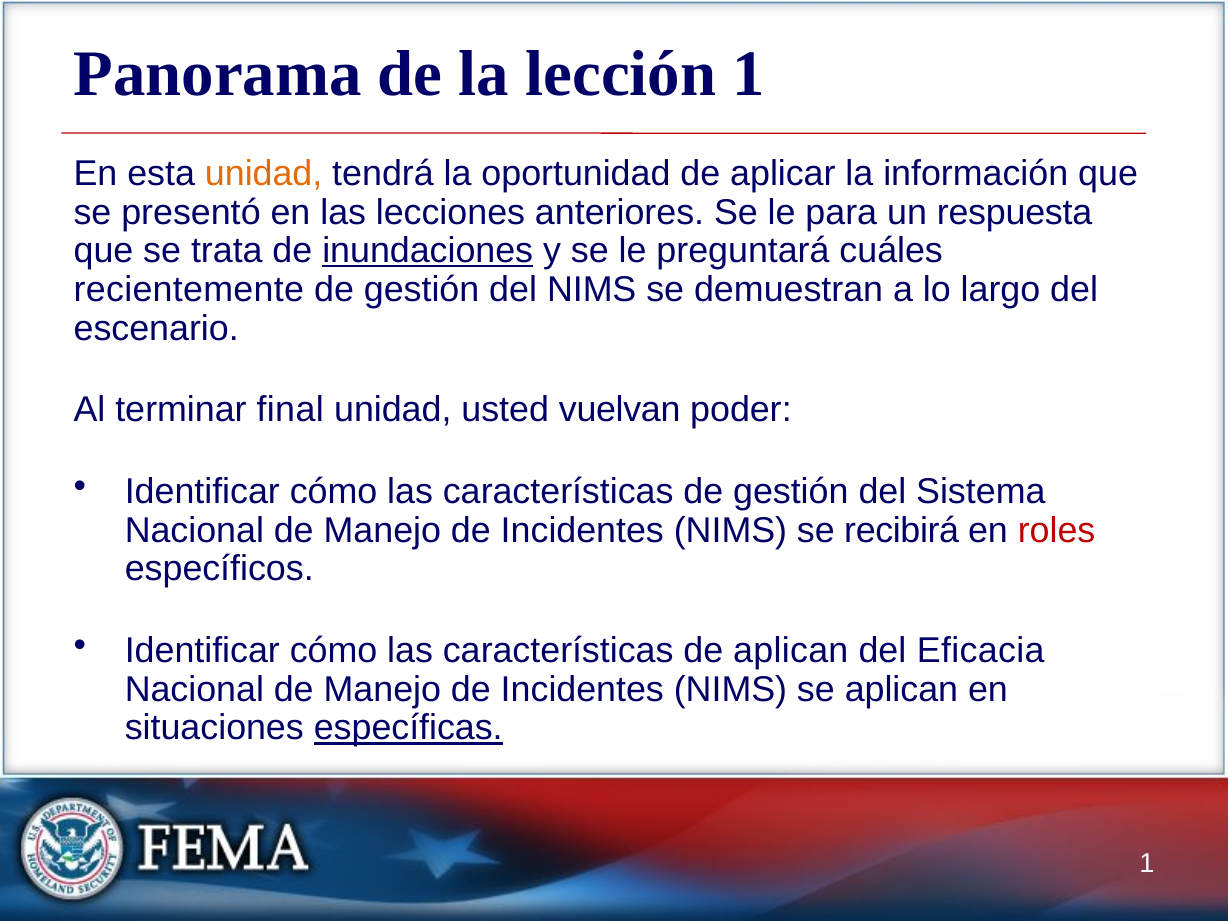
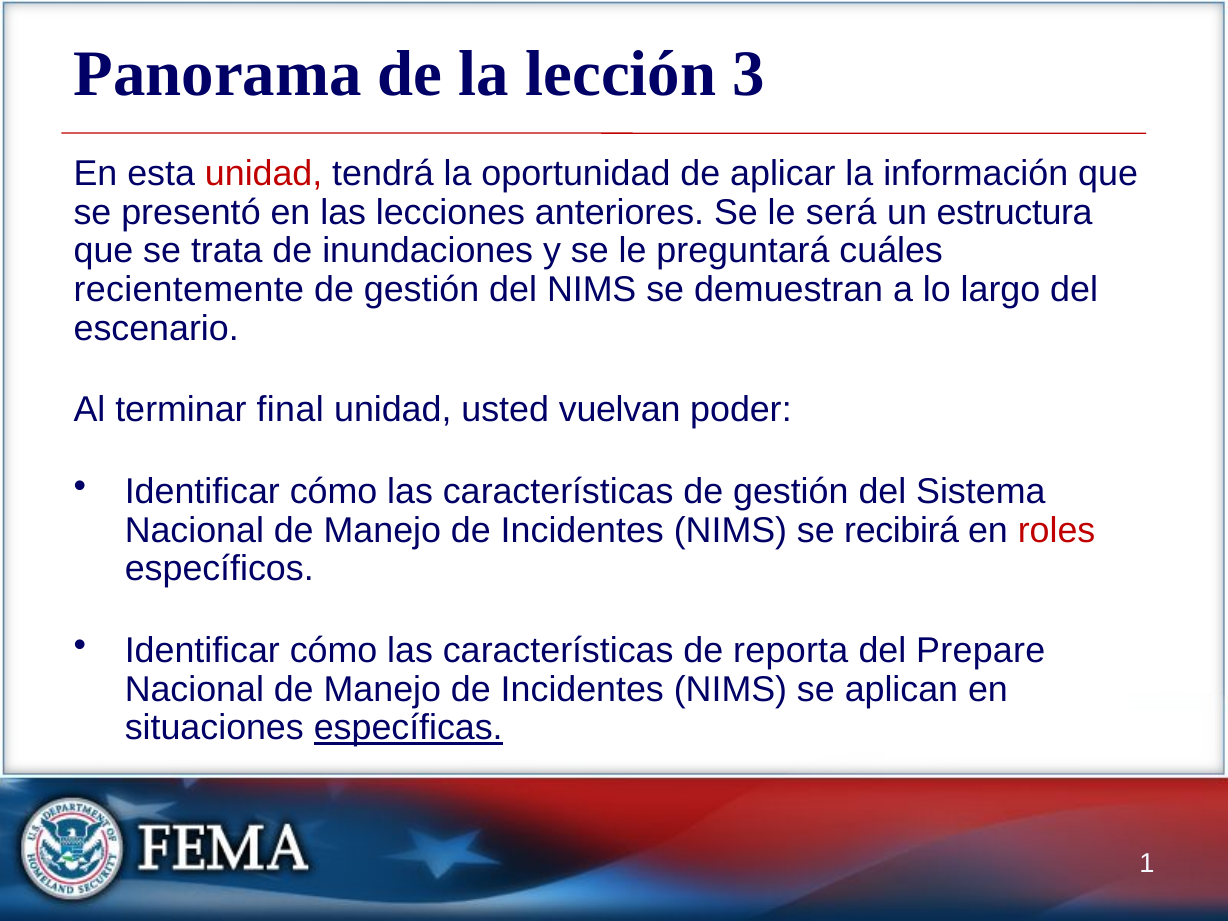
lección 1: 1 -> 3 (749, 74)
unidad colour: orange -> red (264, 174)
para: para -> será (841, 212)
respuesta: respuesta -> estructura (1015, 212)
inundaciones underline: present -> none (428, 251)
de aplican: aplican -> reporta (791, 651)
Eficacia: Eficacia -> Prepare (981, 651)
